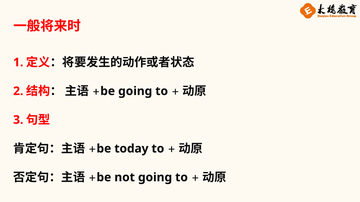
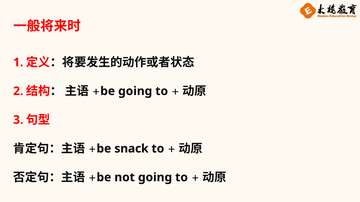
today: today -> snack (131, 149)
